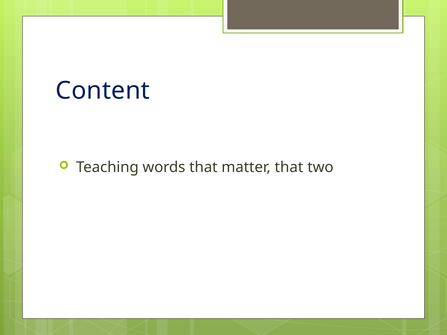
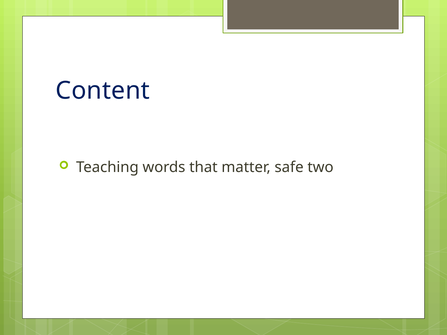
matter that: that -> safe (289, 168)
